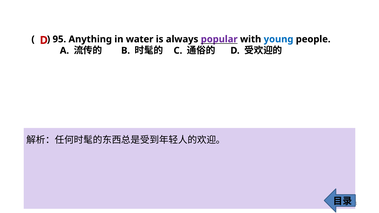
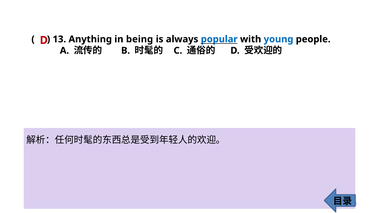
95: 95 -> 13 (59, 39)
water: water -> being (140, 39)
popular colour: purple -> blue (219, 39)
